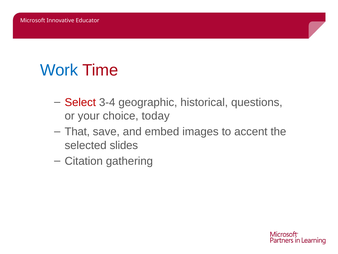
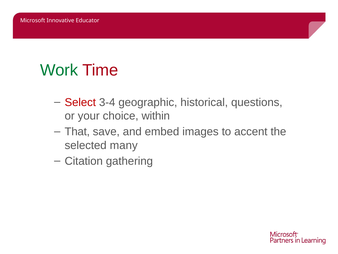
Work colour: blue -> green (59, 70)
today: today -> within (156, 116)
slides: slides -> many (124, 145)
